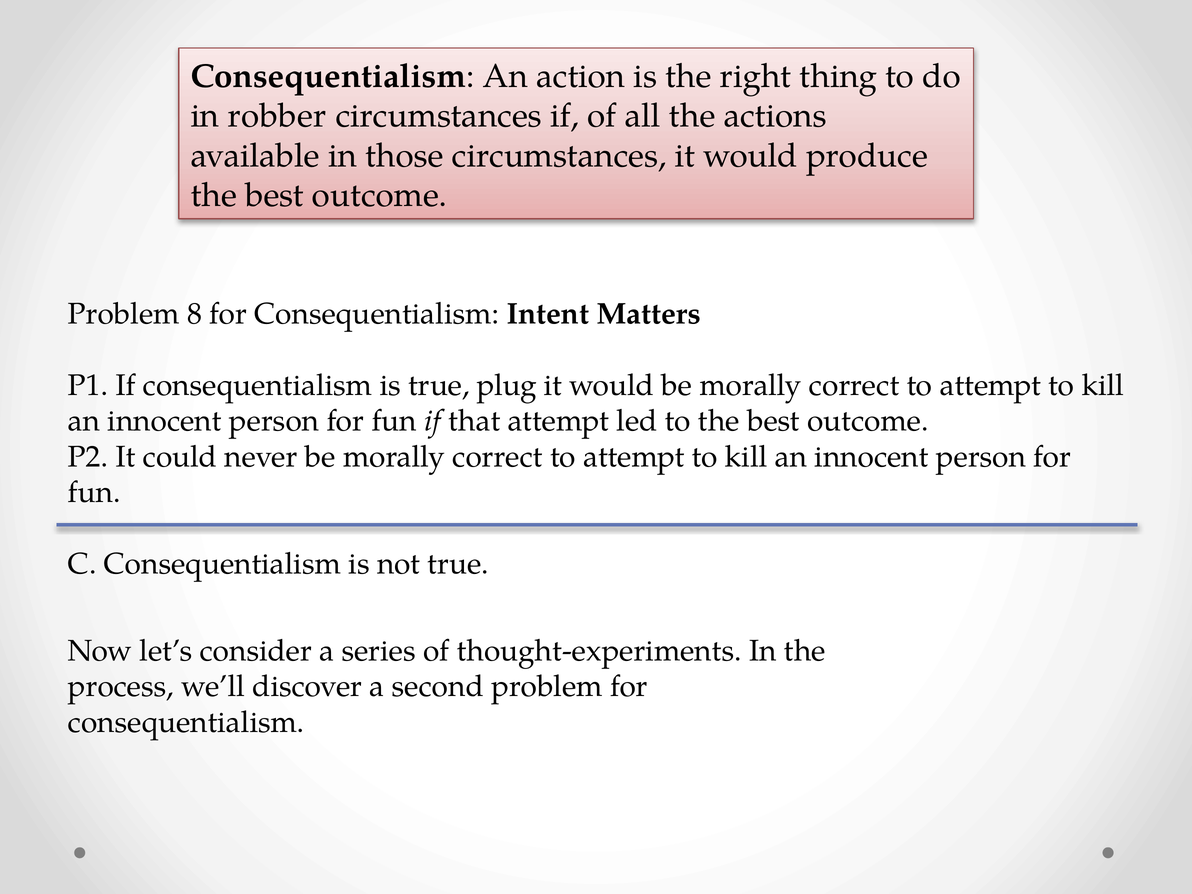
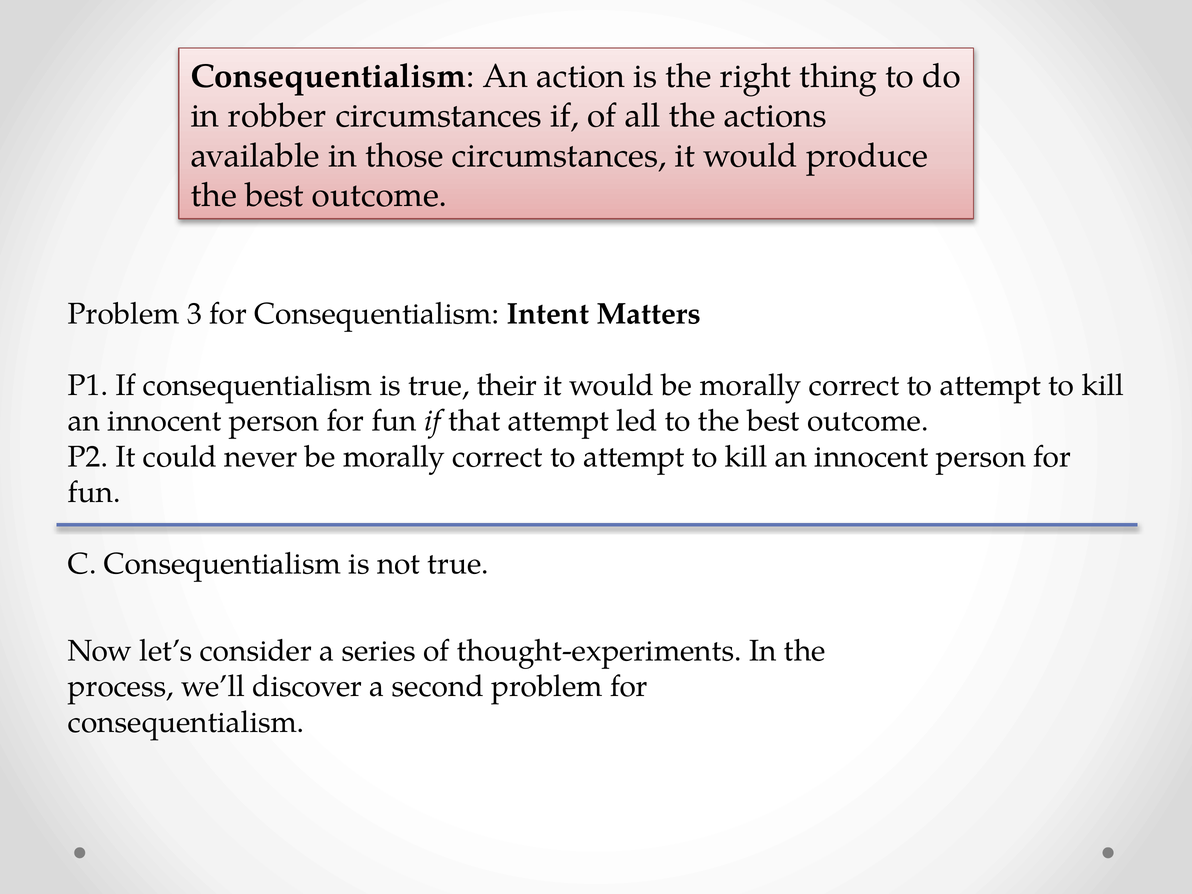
8: 8 -> 3 (195, 314)
plug: plug -> their (507, 385)
